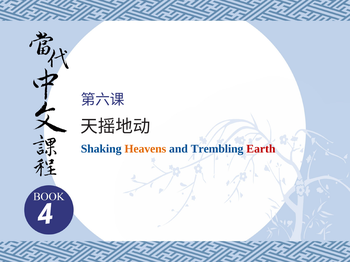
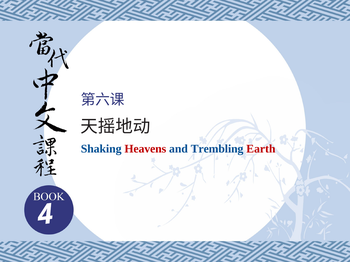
Heavens colour: orange -> red (145, 149)
